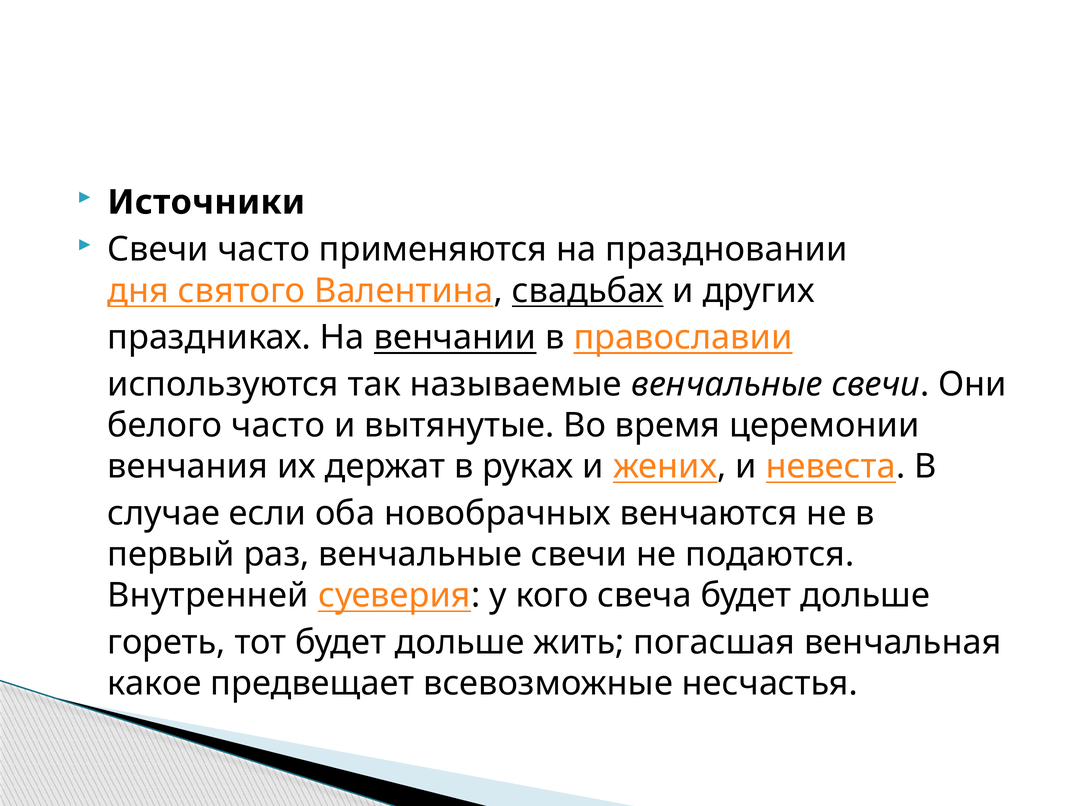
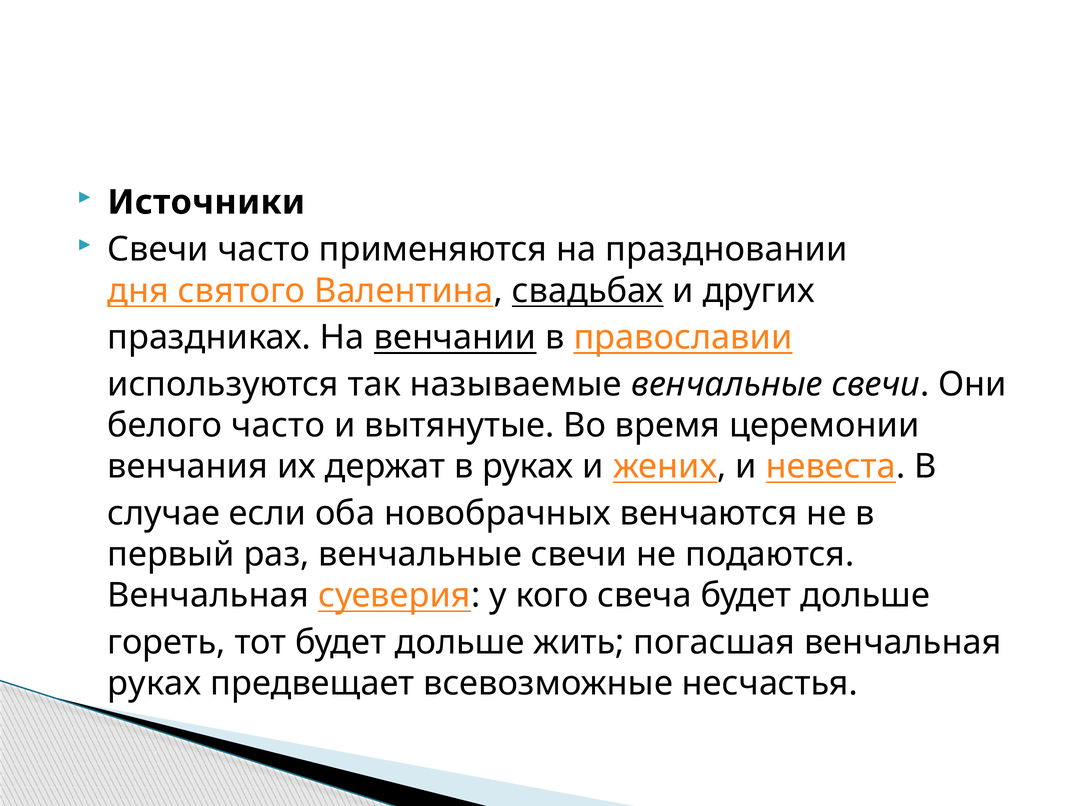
Внутренней: Внутренней -> Венчальная (208, 596)
какое: какое -> руках (154, 684)
